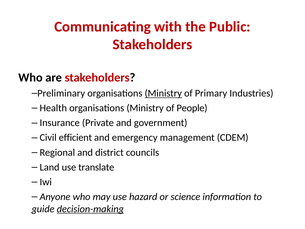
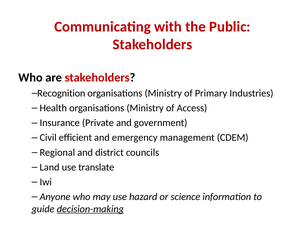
Preliminary: Preliminary -> Recognition (61, 93)
Ministry underline: present -> none (163, 93)
People: People -> Access (192, 108)
